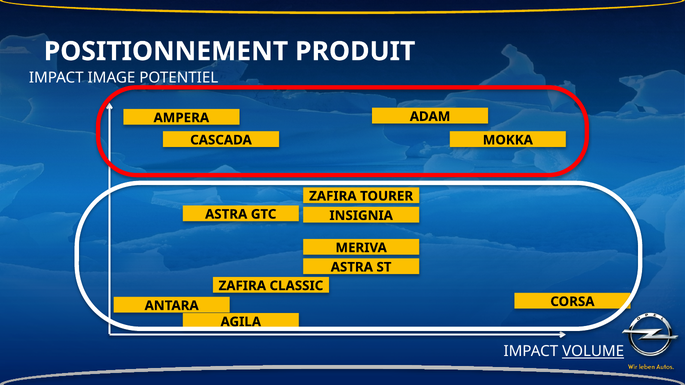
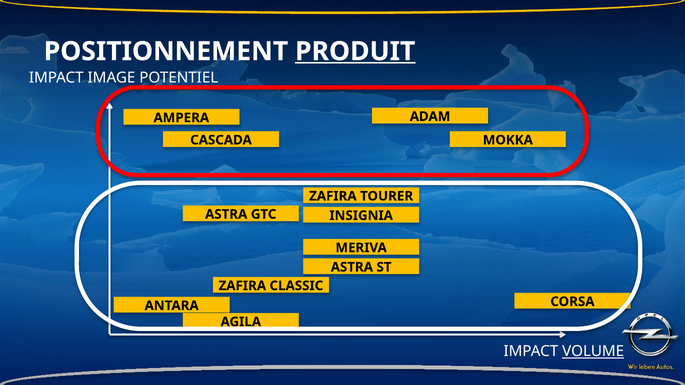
PRODUIT underline: none -> present (355, 51)
